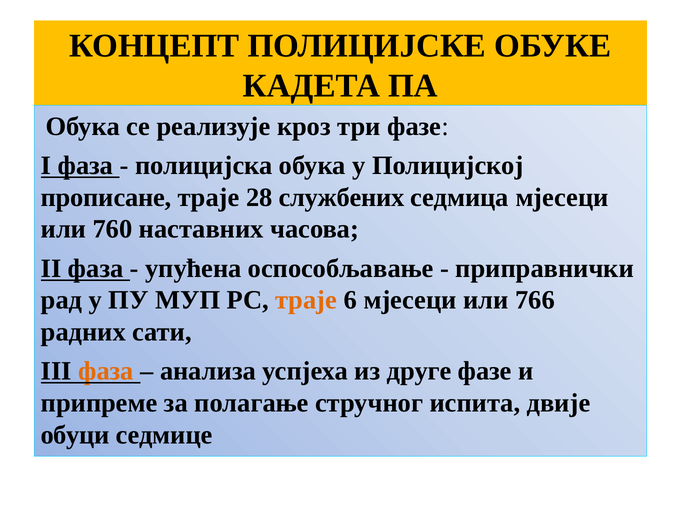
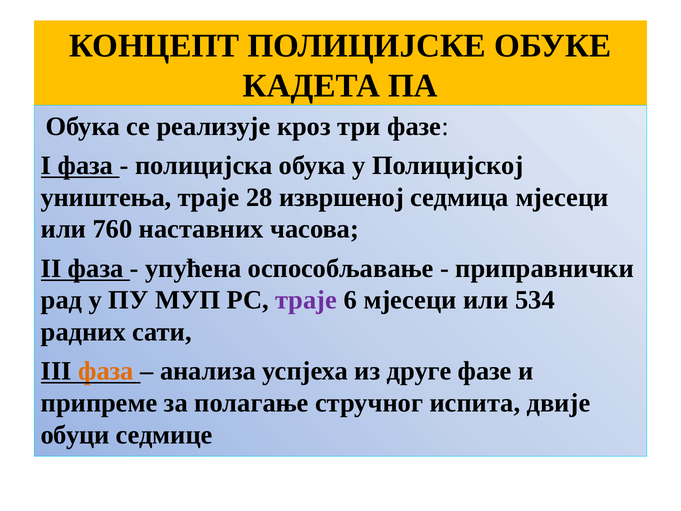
прописане: прописане -> уништења (106, 197)
службених: службених -> извршеној (341, 197)
траје colour: orange -> purple (306, 300)
766: 766 -> 534 (535, 300)
